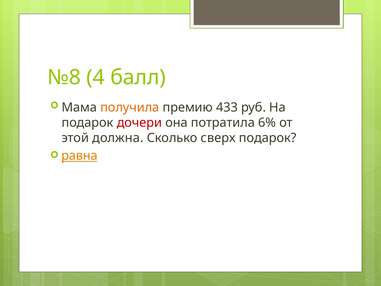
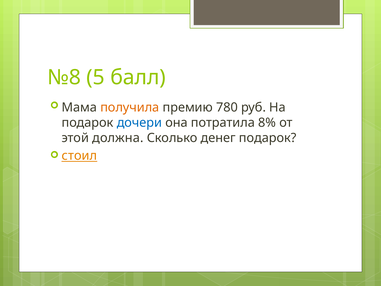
4: 4 -> 5 (96, 77)
433: 433 -> 780 (227, 107)
дочери colour: red -> blue (139, 122)
6%: 6% -> 8% (267, 122)
сверх: сверх -> денег (218, 138)
равна: равна -> стоил (79, 155)
